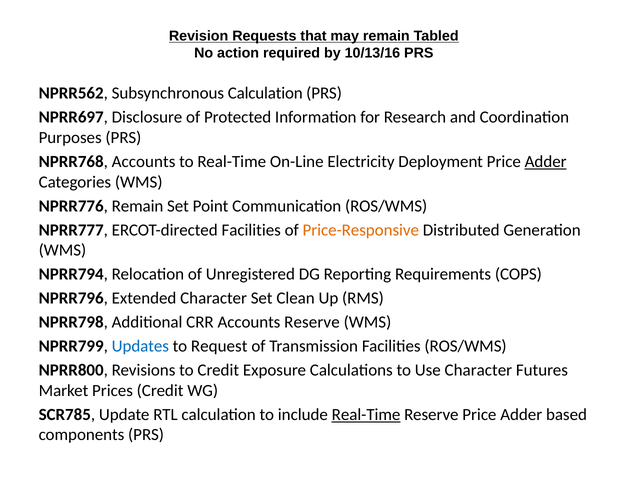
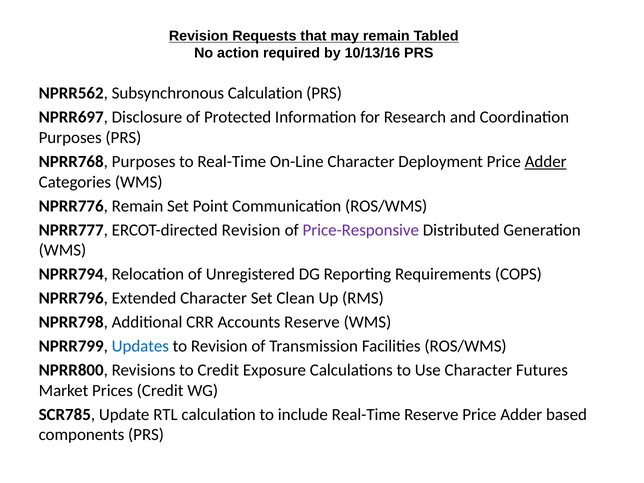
NPRR768 Accounts: Accounts -> Purposes (144, 162)
On-Line Electricity: Electricity -> Character (361, 162)
ERCOT-directed Facilities: Facilities -> Revision (251, 230)
Price-Responsive colour: orange -> purple (361, 230)
to Request: Request -> Revision (219, 346)
Real-Time underline: present -> none (366, 414)
